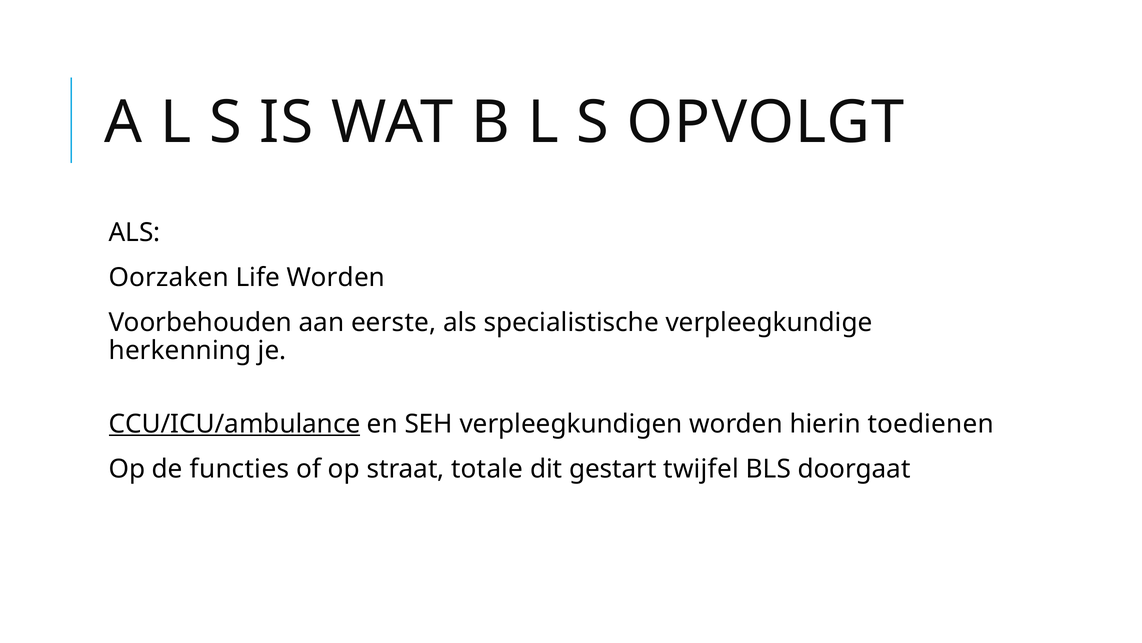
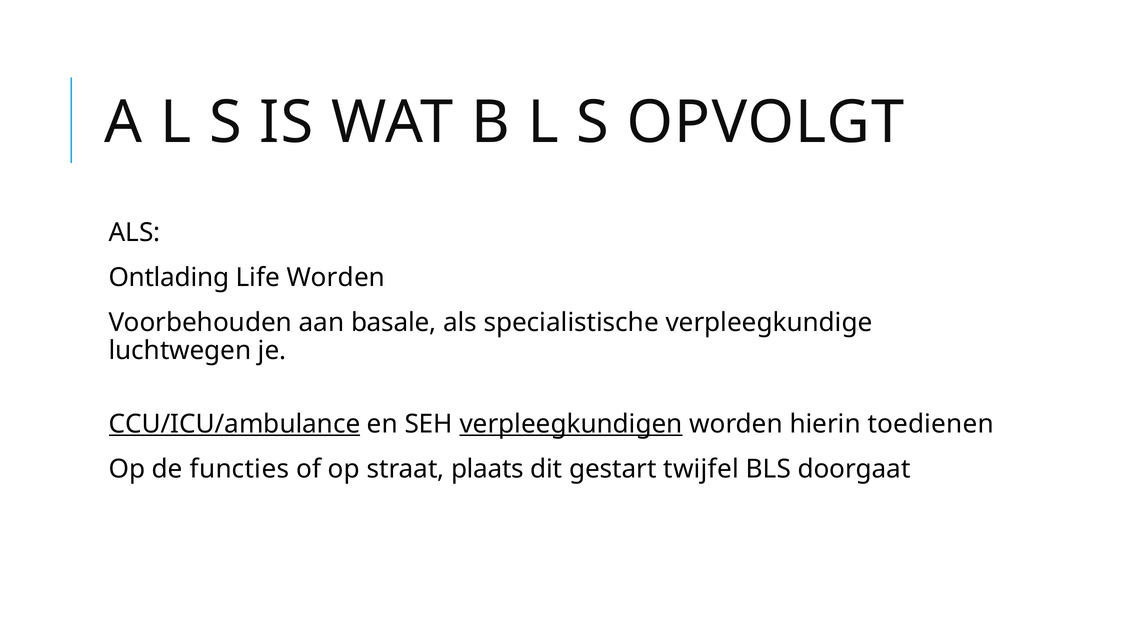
Oorzaken: Oorzaken -> Ontlading (169, 277)
eerste: eerste -> basale (394, 322)
herkenning: herkenning -> luchtwegen (180, 350)
verpleegkundigen underline: none -> present (571, 424)
totale: totale -> plaats (487, 469)
